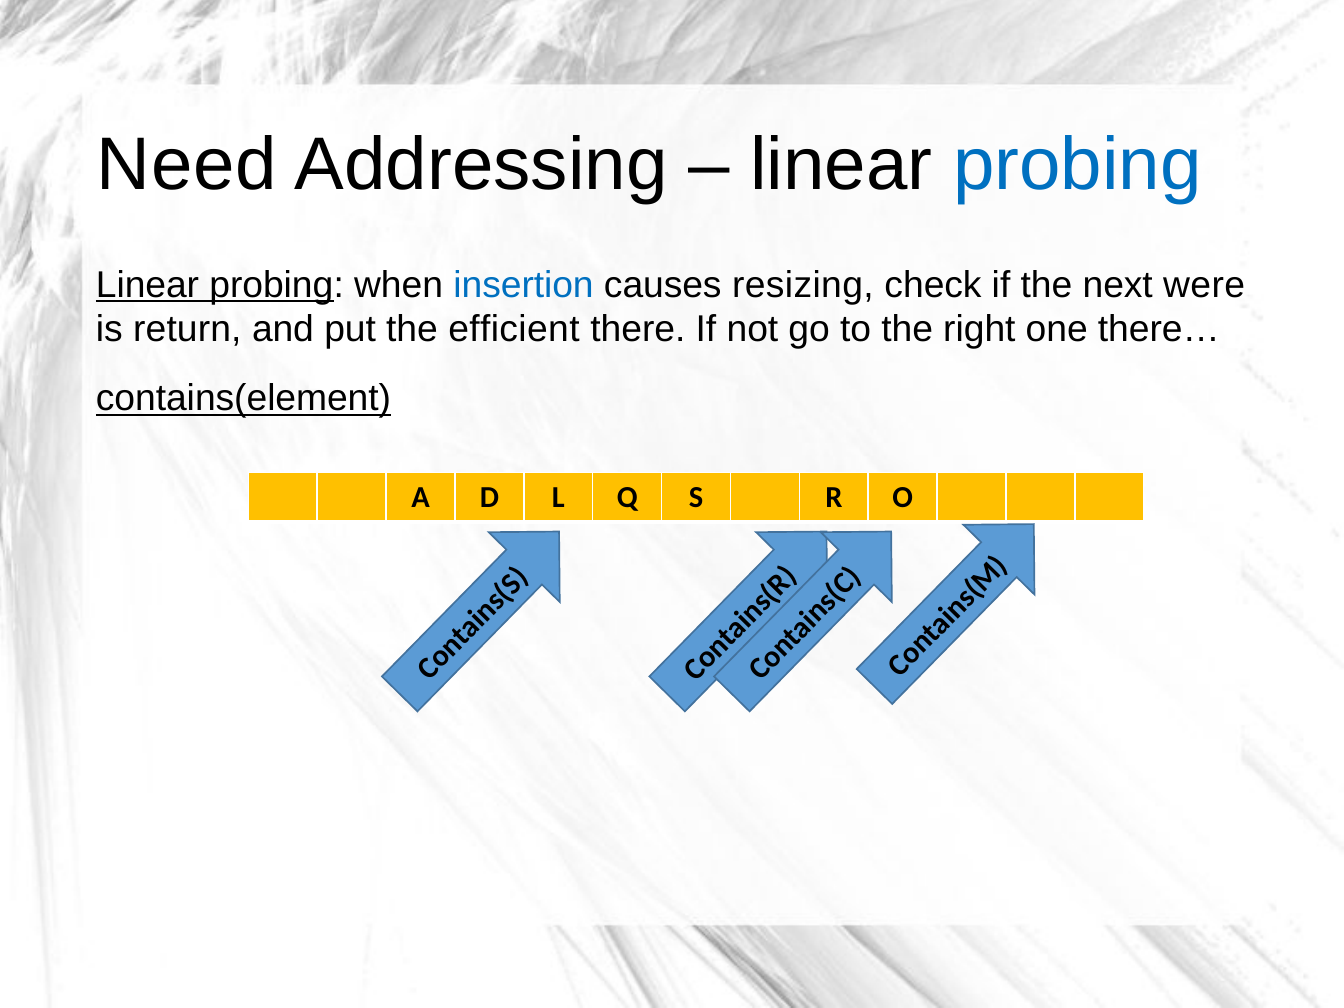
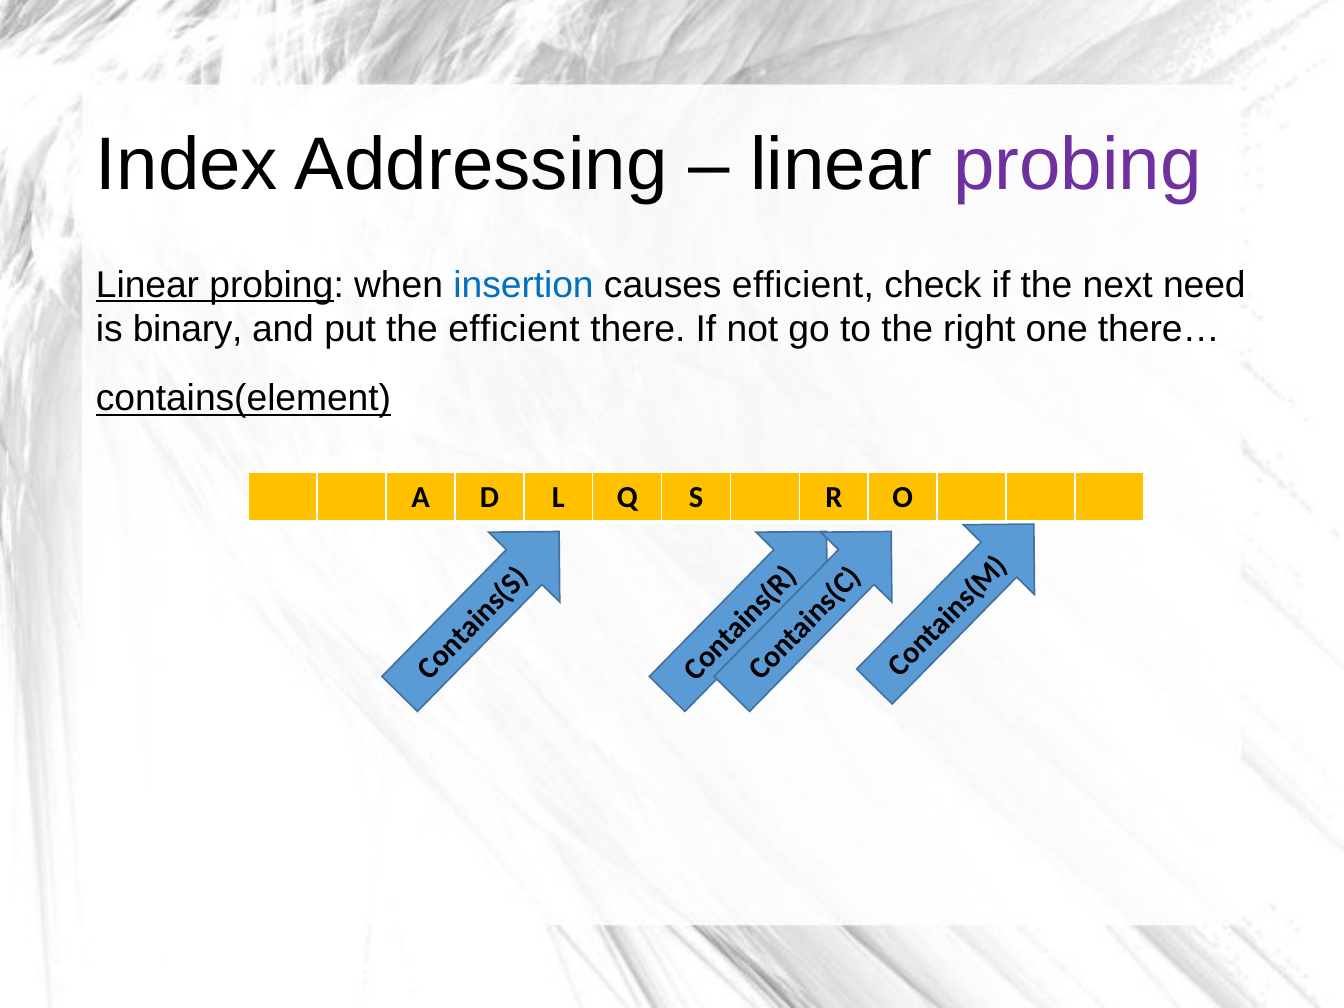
Need: Need -> Index (187, 165)
probing colour: blue -> purple (1077, 165)
causes resizing: resizing -> efficient (803, 285)
were: were -> need (1204, 285)
return: return -> binary (188, 329)
